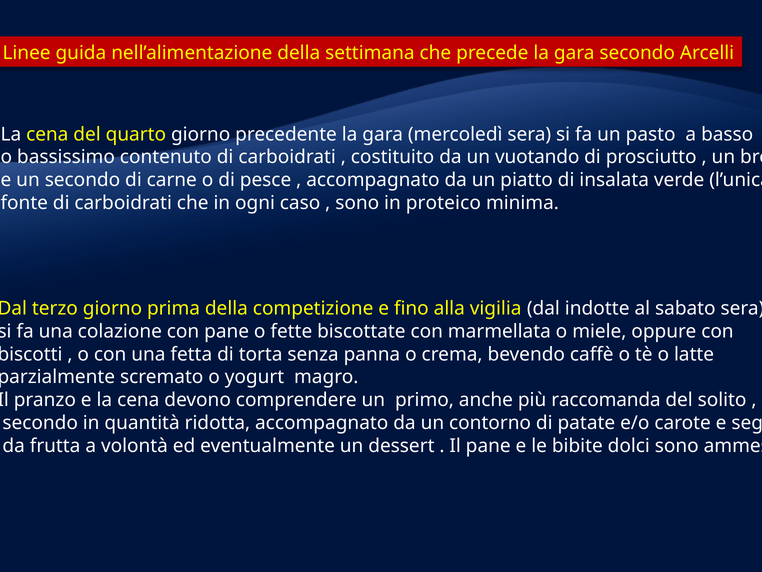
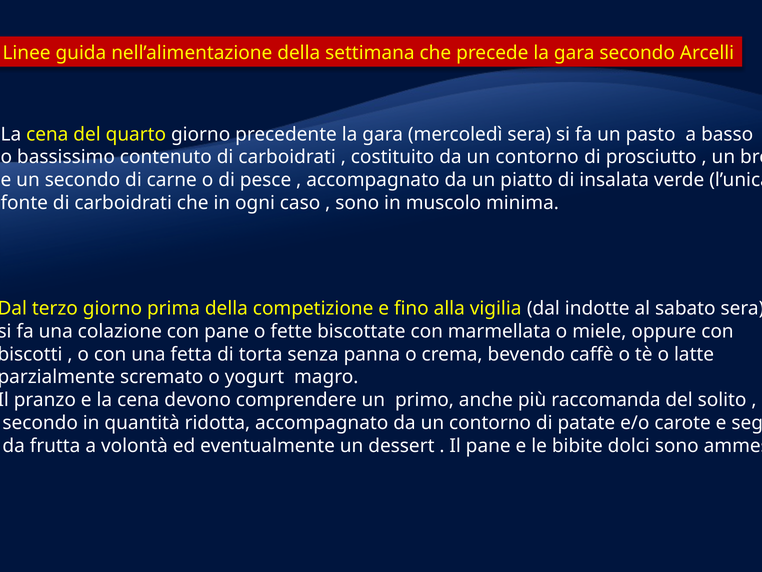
costituito da un vuotando: vuotando -> contorno (537, 157)
proteico: proteico -> muscolo (443, 203)
